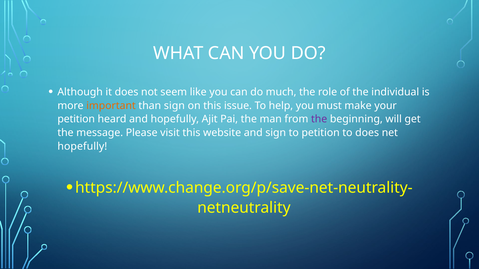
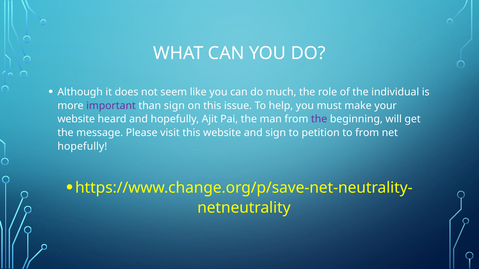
important colour: orange -> purple (111, 106)
petition: petition -> website (76, 119)
to does: does -> from (367, 133)
